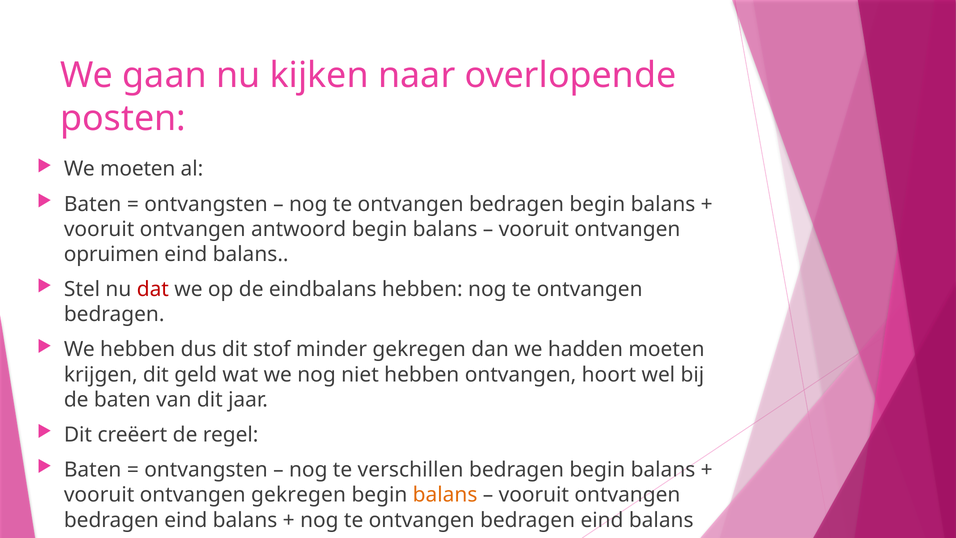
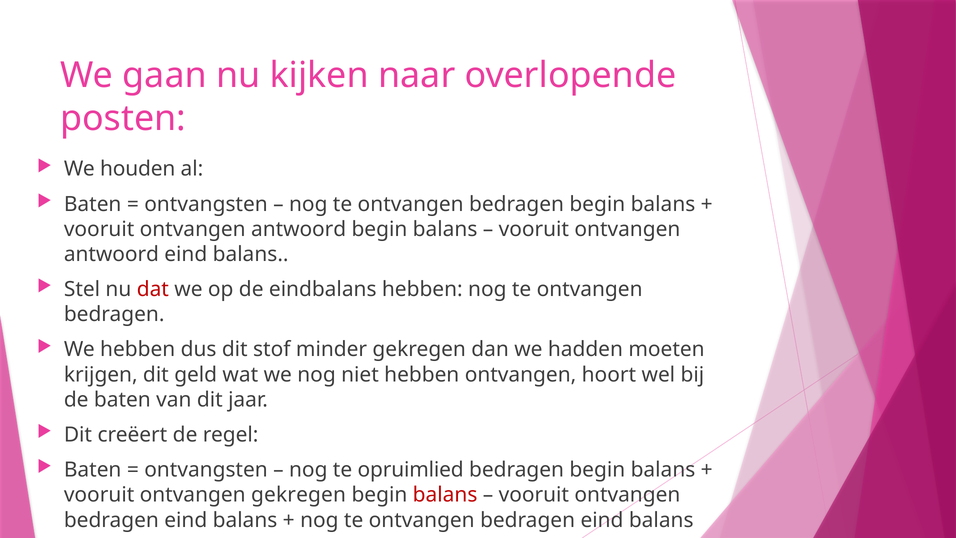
We moeten: moeten -> houden (138, 169)
opruimen: opruimen -> antwoord (111, 254)
verschillen: verschillen -> opruimlied (411, 470)
balans colour: orange -> red (445, 495)
